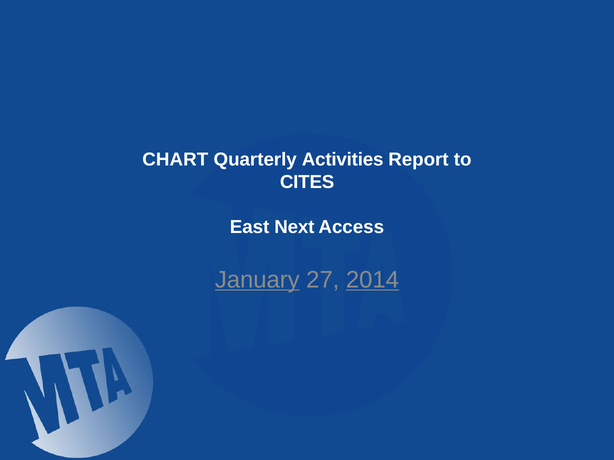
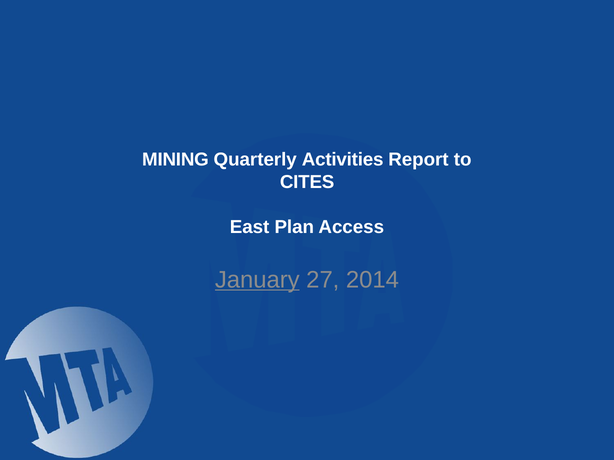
CHART: CHART -> MINING (175, 160)
Next: Next -> Plan (294, 227)
2014 underline: present -> none (372, 280)
